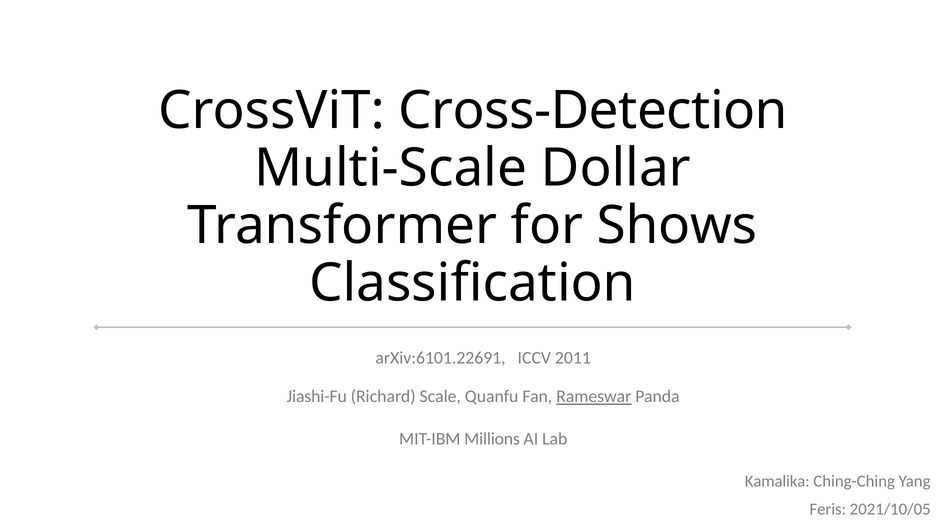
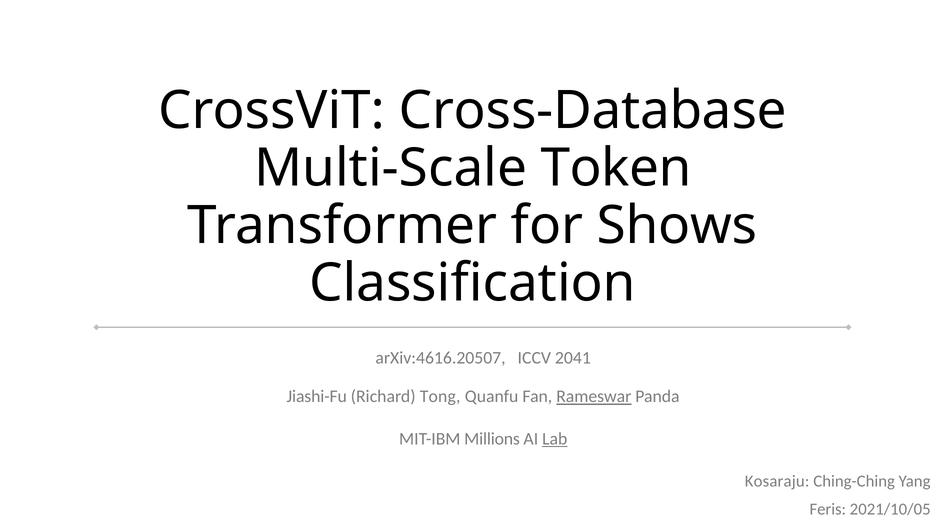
Cross-Detection: Cross-Detection -> Cross-Database (593, 111)
Dollar: Dollar -> Token (616, 168)
arXiv:6101.22691: arXiv:6101.22691 -> arXiv:4616.20507 (441, 358)
2011: 2011 -> 2041 (573, 358)
Scale: Scale -> Tong (440, 396)
Lab underline: none -> present (555, 439)
Kamalika: Kamalika -> Kosaraju (777, 481)
